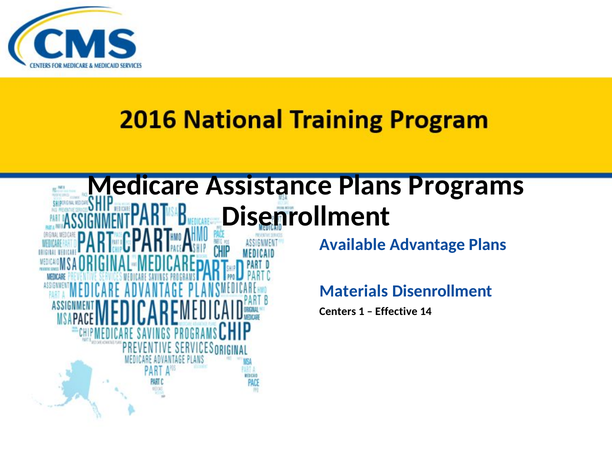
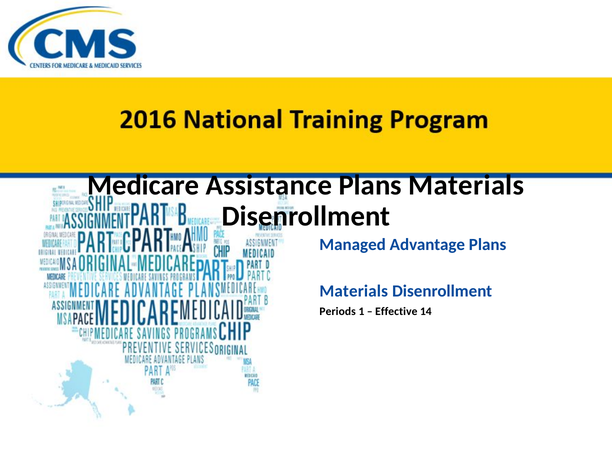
Programs: Programs -> Materials (466, 185)
Available: Available -> Managed (353, 245)
Centers: Centers -> Periods (338, 311)
